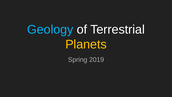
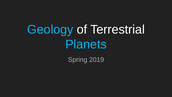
Planets colour: yellow -> light blue (86, 44)
